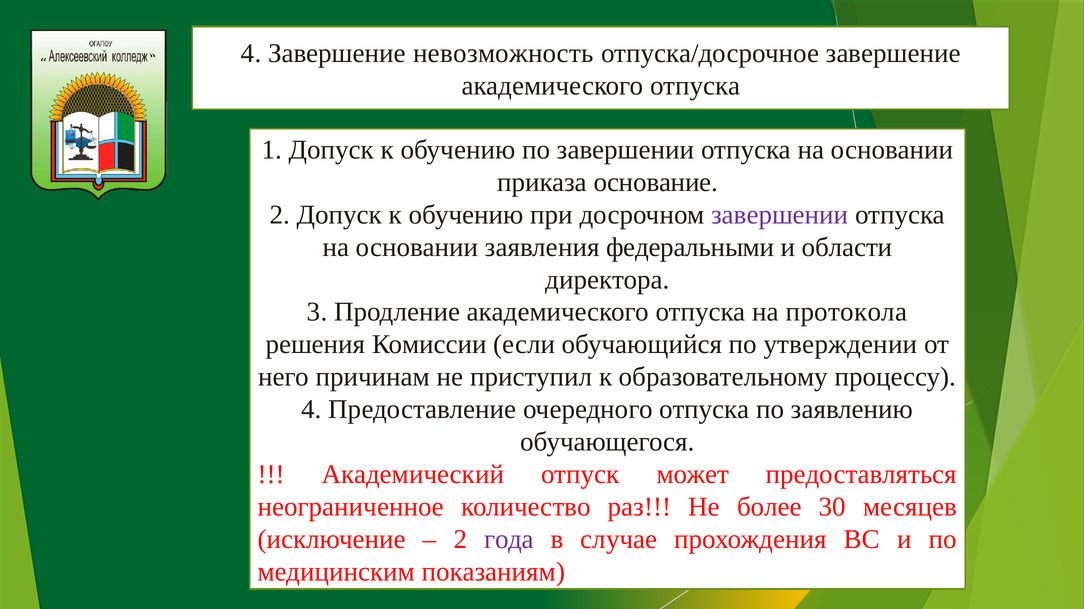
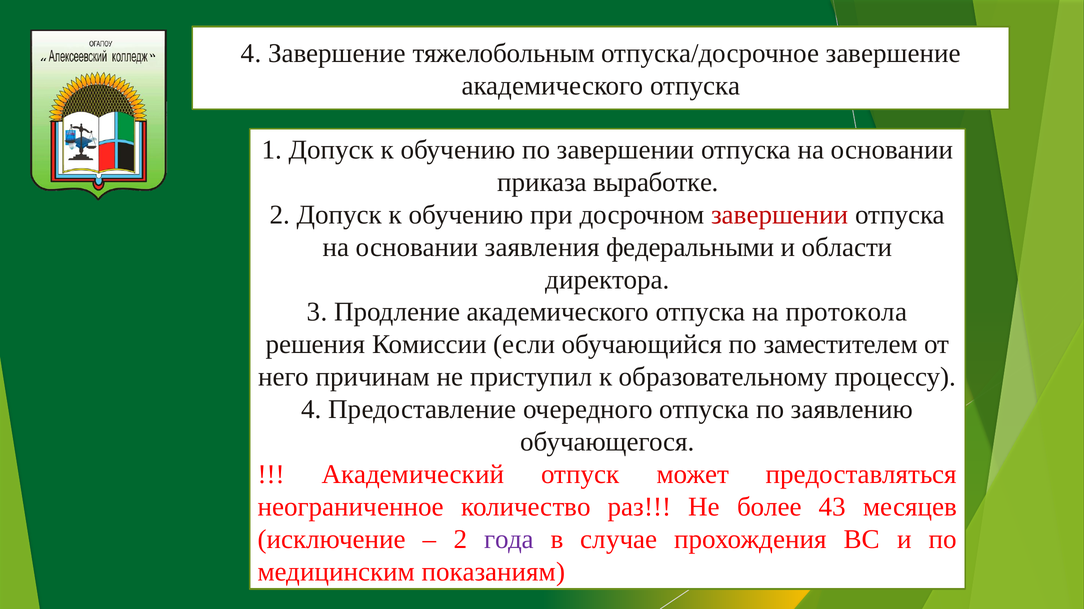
невозможность: невозможность -> тяжелобольным (504, 54)
основание: основание -> выработке (656, 182)
завершении colour: purple -> red (780, 215)
утверждении: утверждении -> заместителем (841, 345)
30: 30 -> 43 (832, 508)
